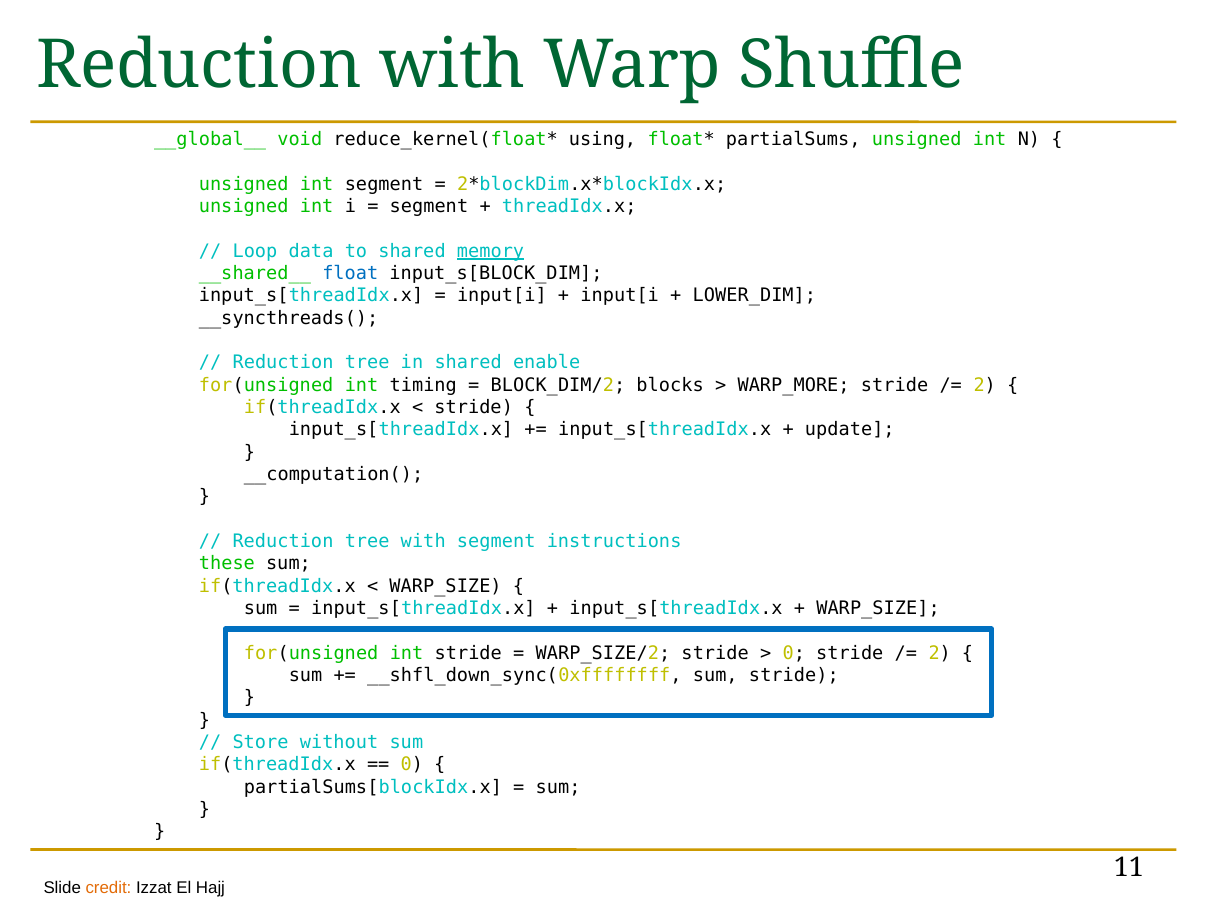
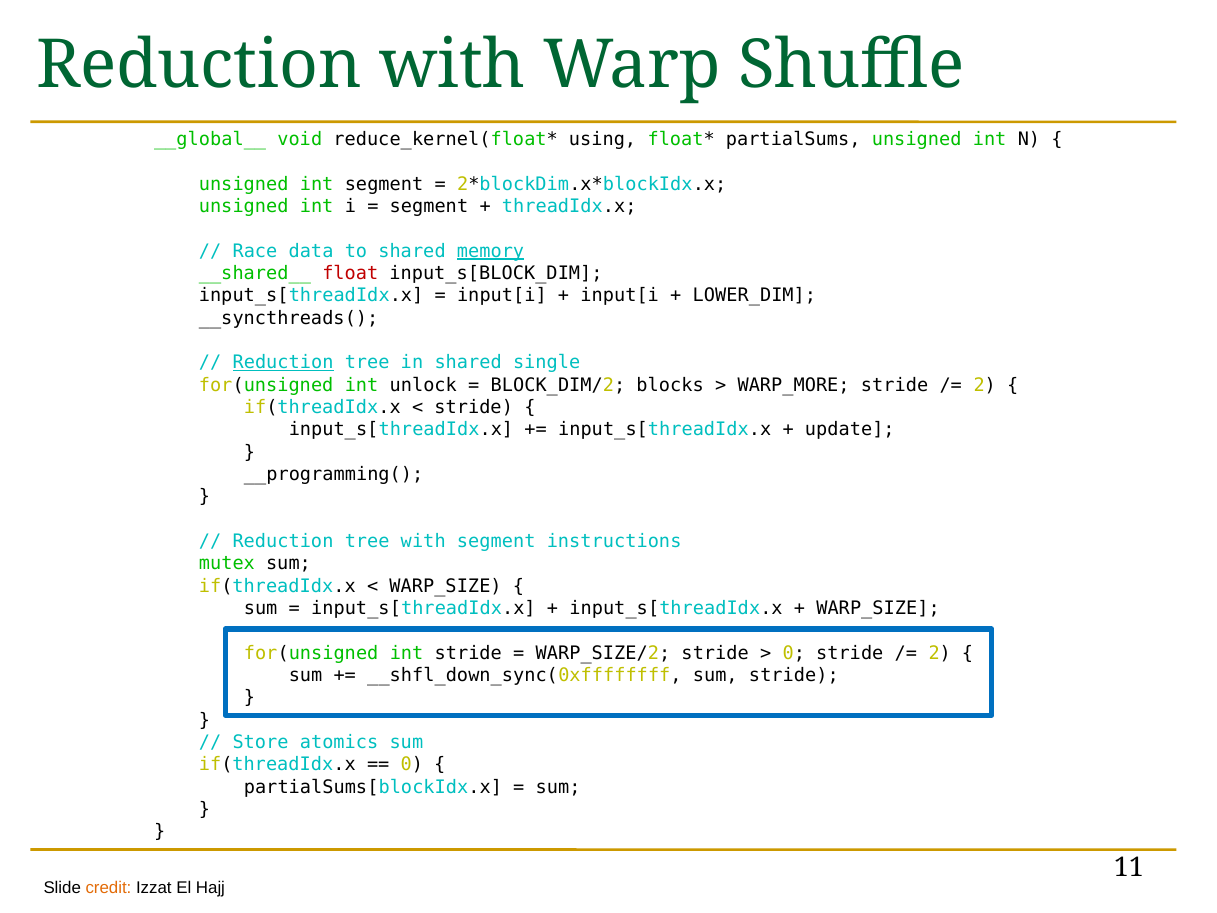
Loop: Loop -> Race (255, 251)
float colour: blue -> red (350, 273)
Reduction underline: none -> present (283, 363)
enable: enable -> single (547, 363)
timing: timing -> unlock (423, 385)
__computation(: __computation( -> __programming( (334, 474)
these: these -> mutex (227, 564)
without: without -> atomics (339, 742)
